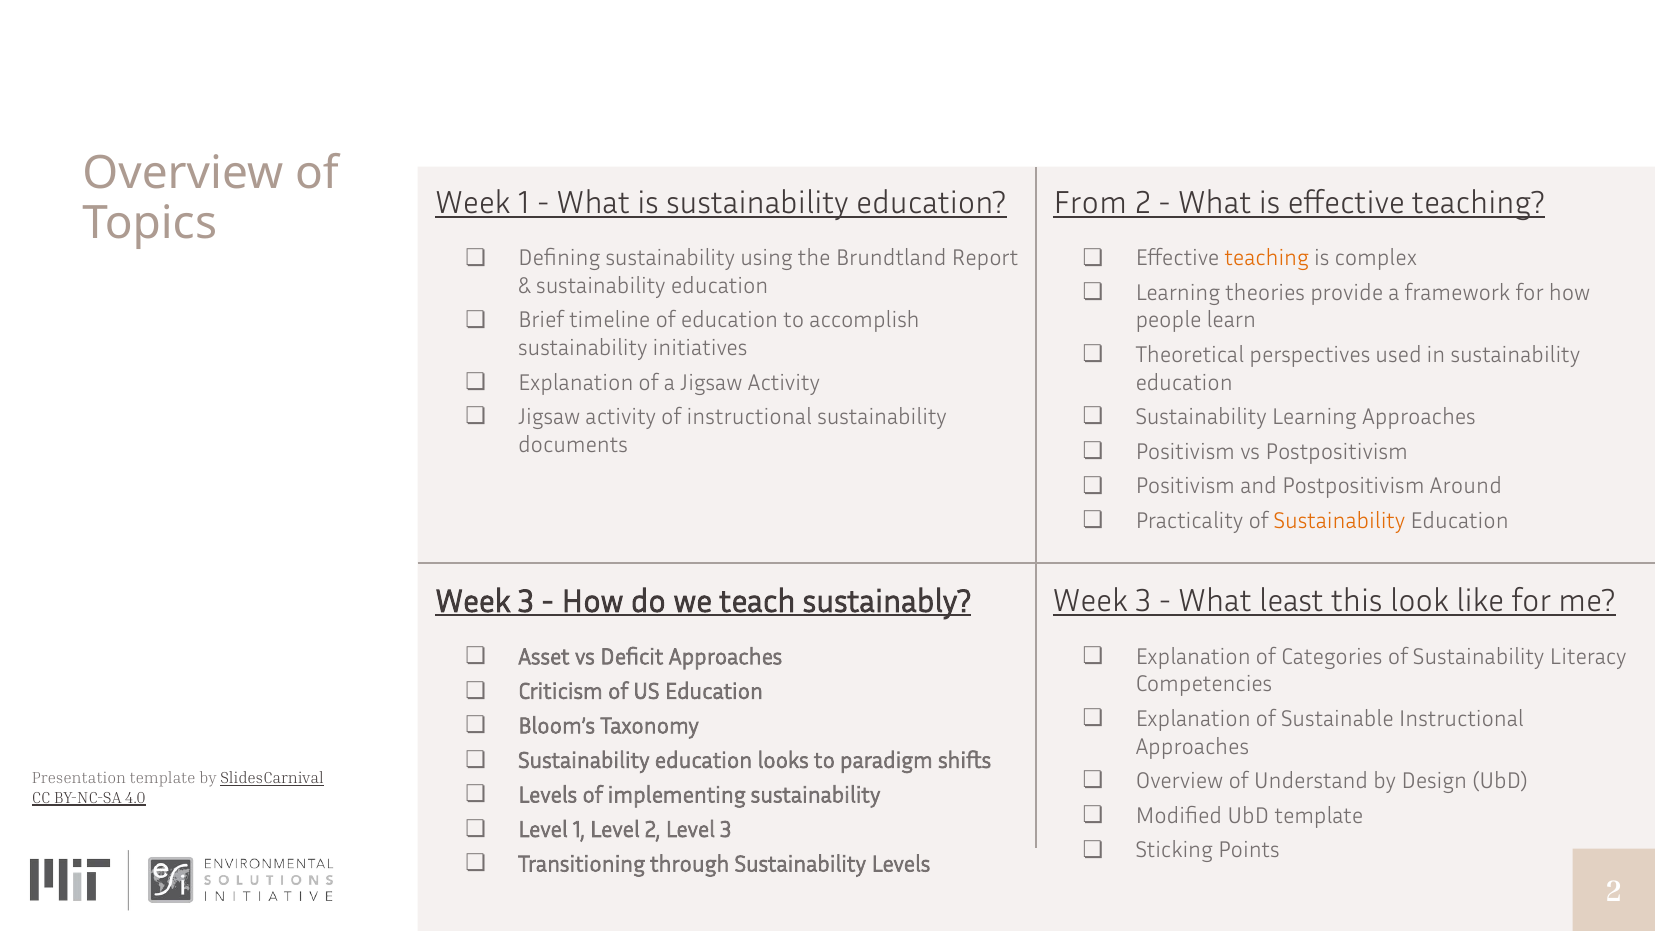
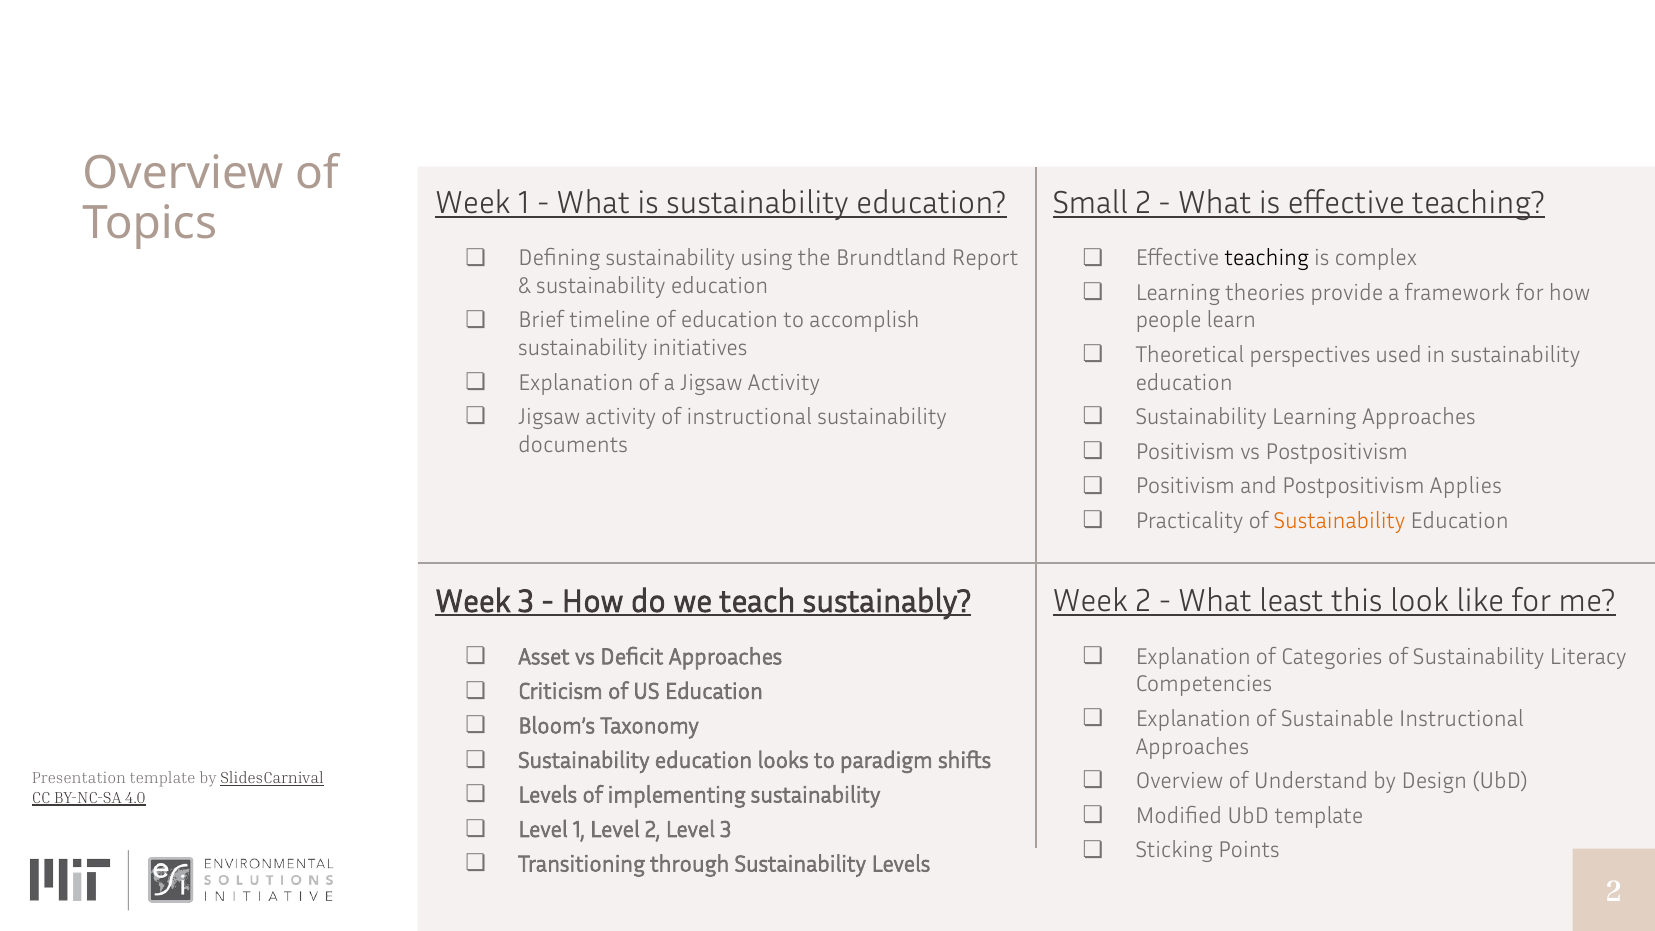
From: From -> Small (1090, 203)
teaching colour: orange -> black (1267, 258)
Around: Around -> Applies (1466, 486)
3: 3 -> 2 (1143, 601)
